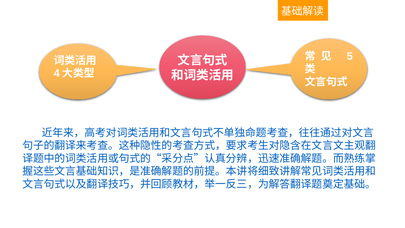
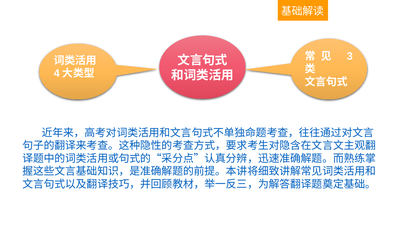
5: 5 -> 3 (350, 56)
